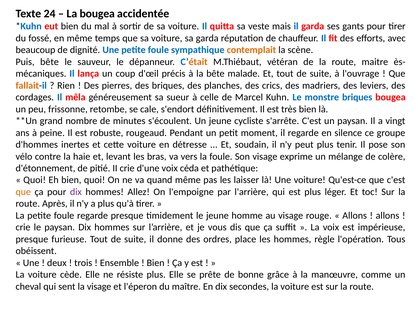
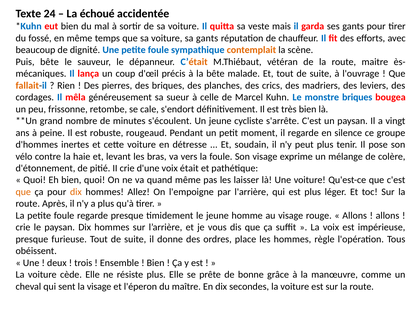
La bougea: bougea -> échoué (97, 14)
sa garda: garda -> gants (207, 38)
céda: céda -> était (189, 169)
dix colour: purple -> orange (76, 192)
